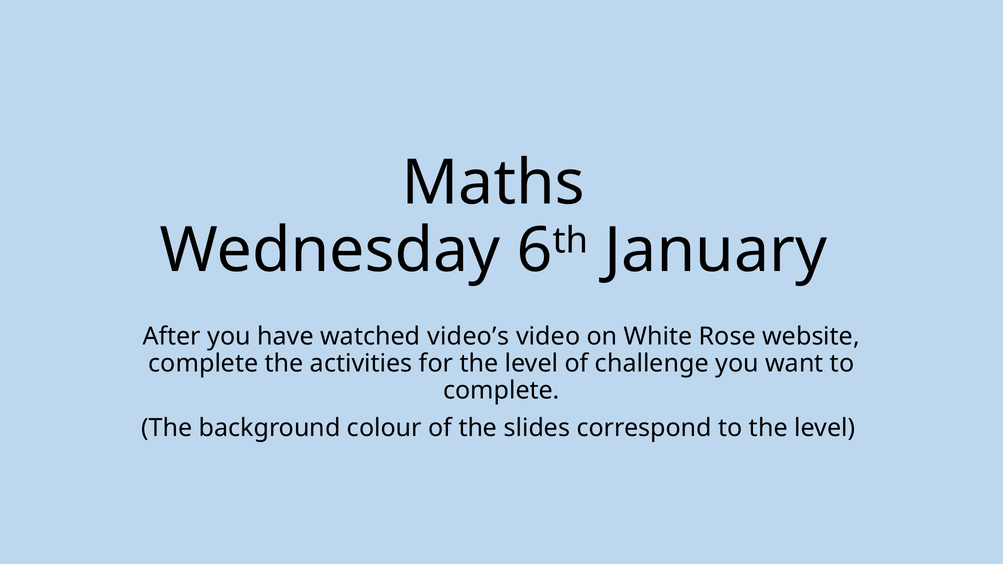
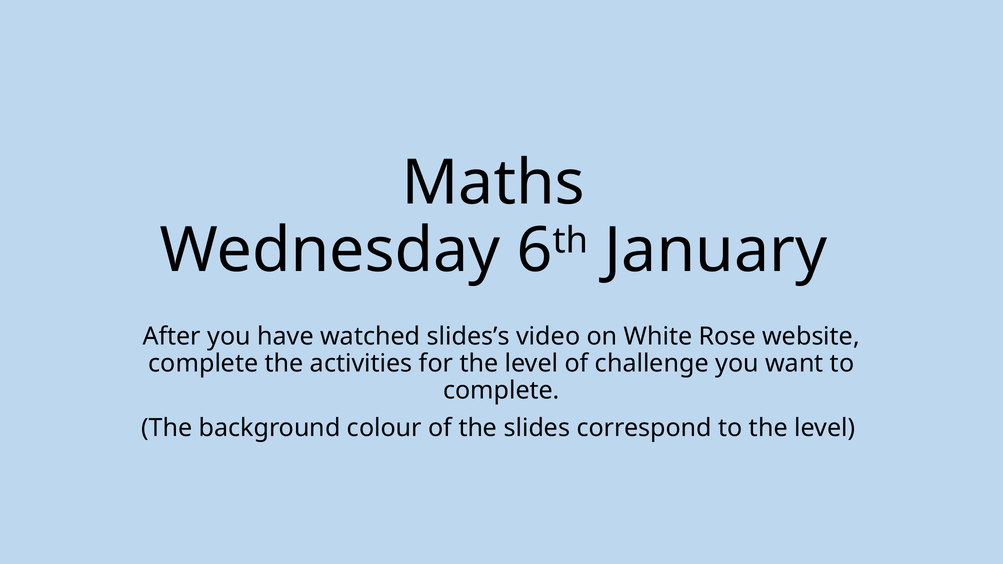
video’s: video’s -> slides’s (468, 337)
